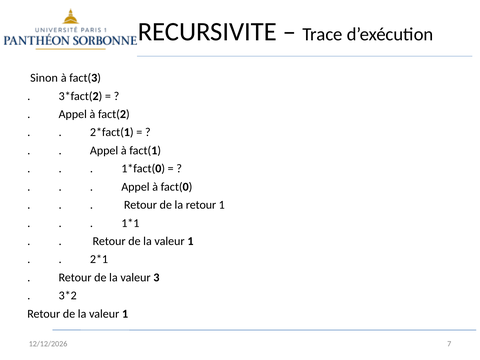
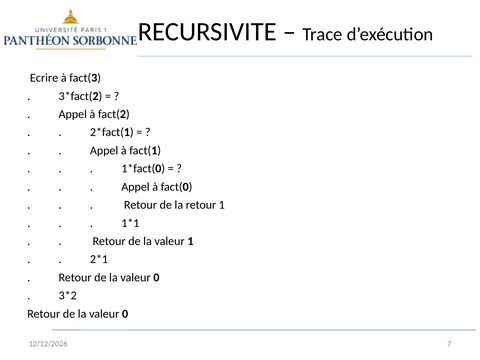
Sinon: Sinon -> Ecrire (44, 78)
3: 3 -> 0 (156, 278)
1: 1 -> 0 (125, 314)
